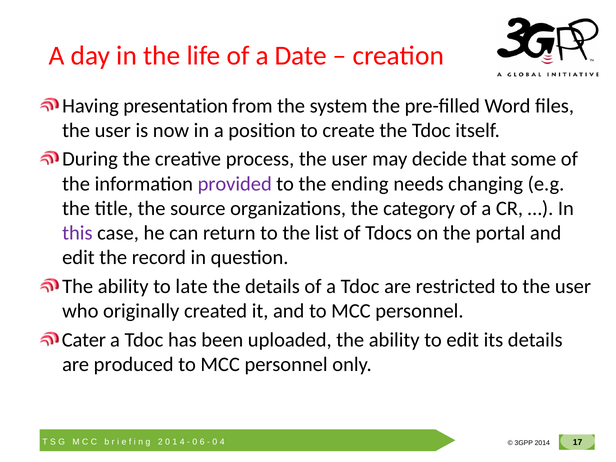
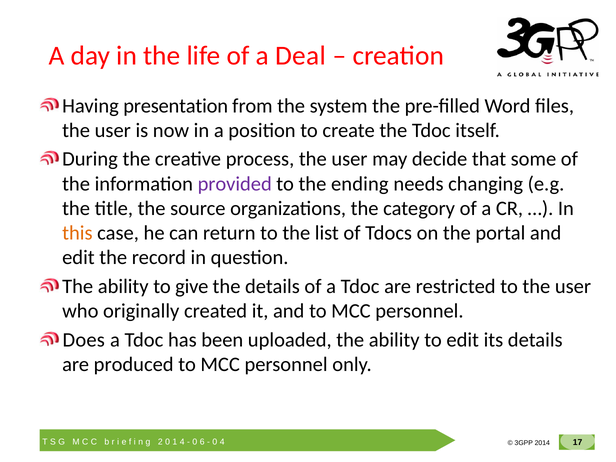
Date: Date -> Deal (301, 56)
this colour: purple -> orange (77, 233)
late: late -> give (192, 286)
Cater: Cater -> Does (84, 340)
